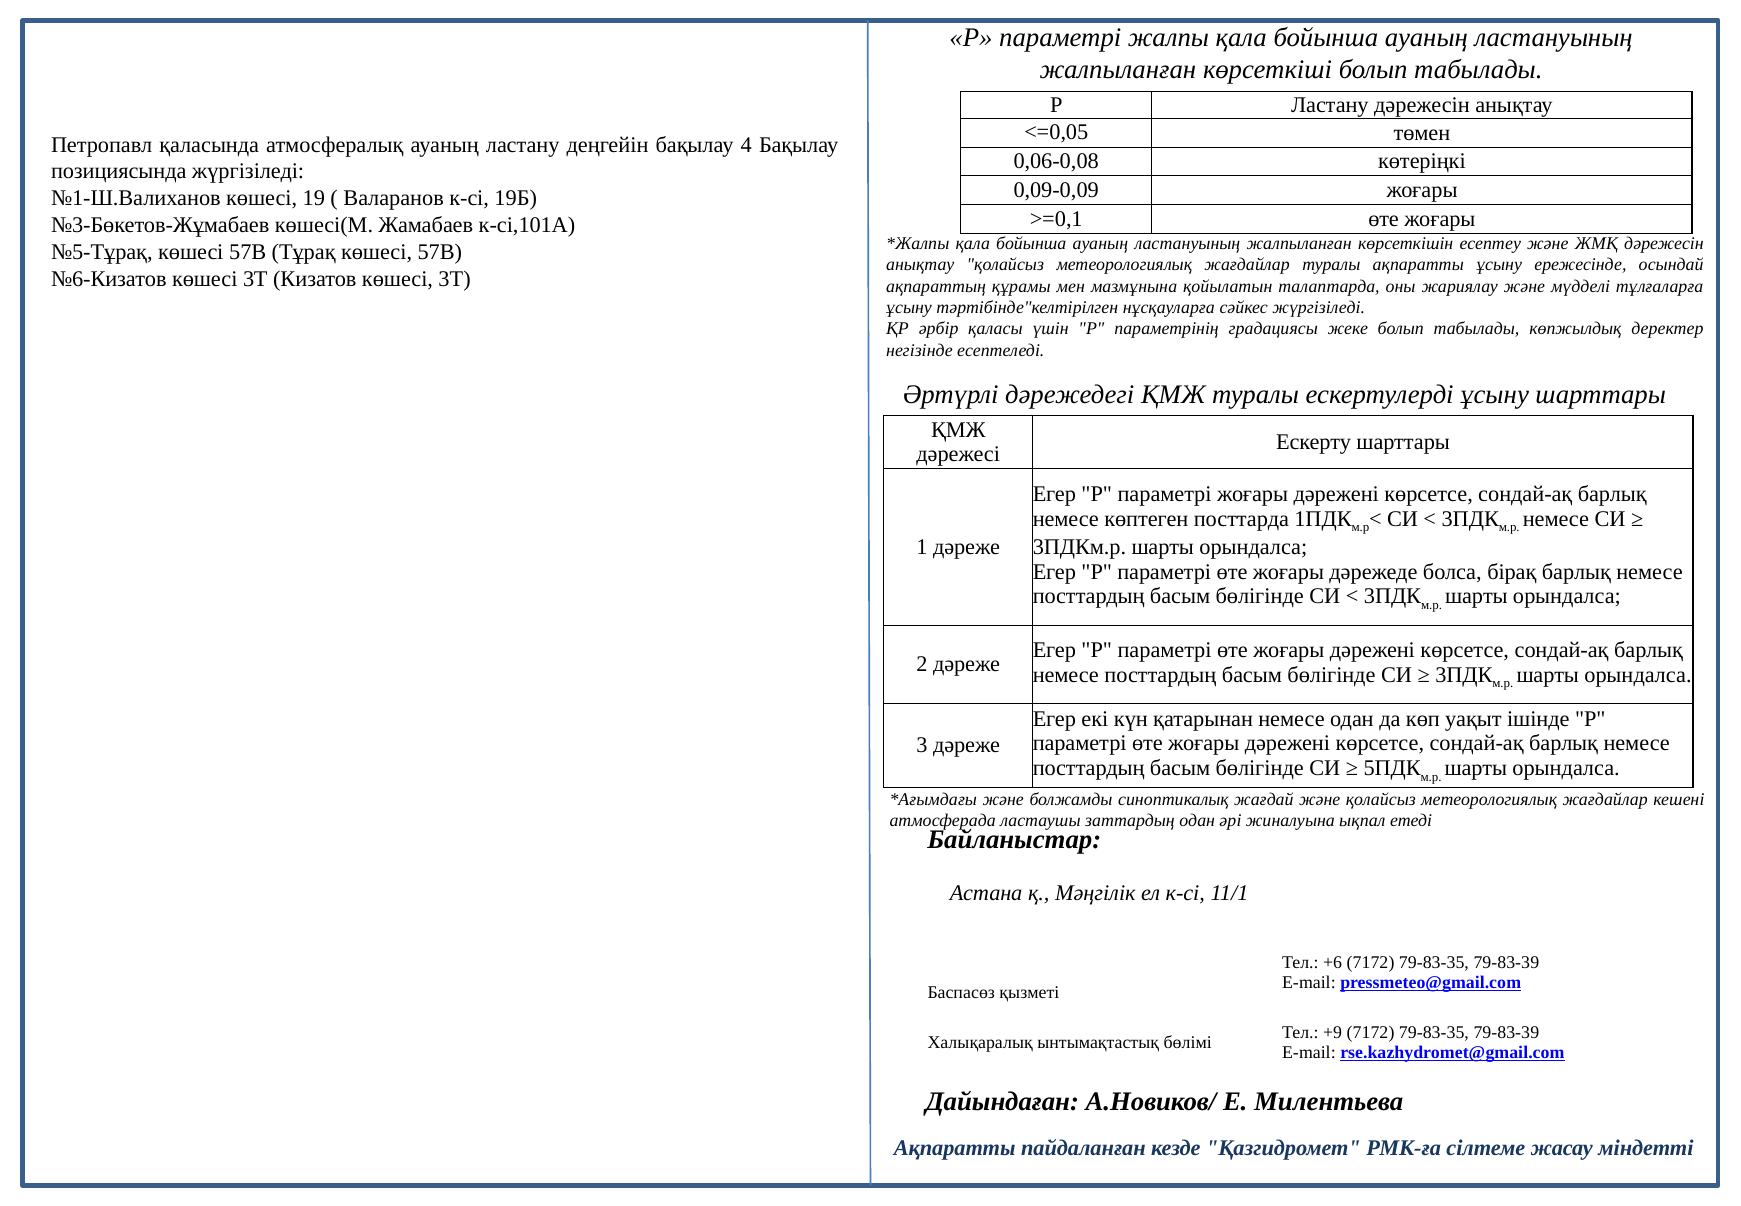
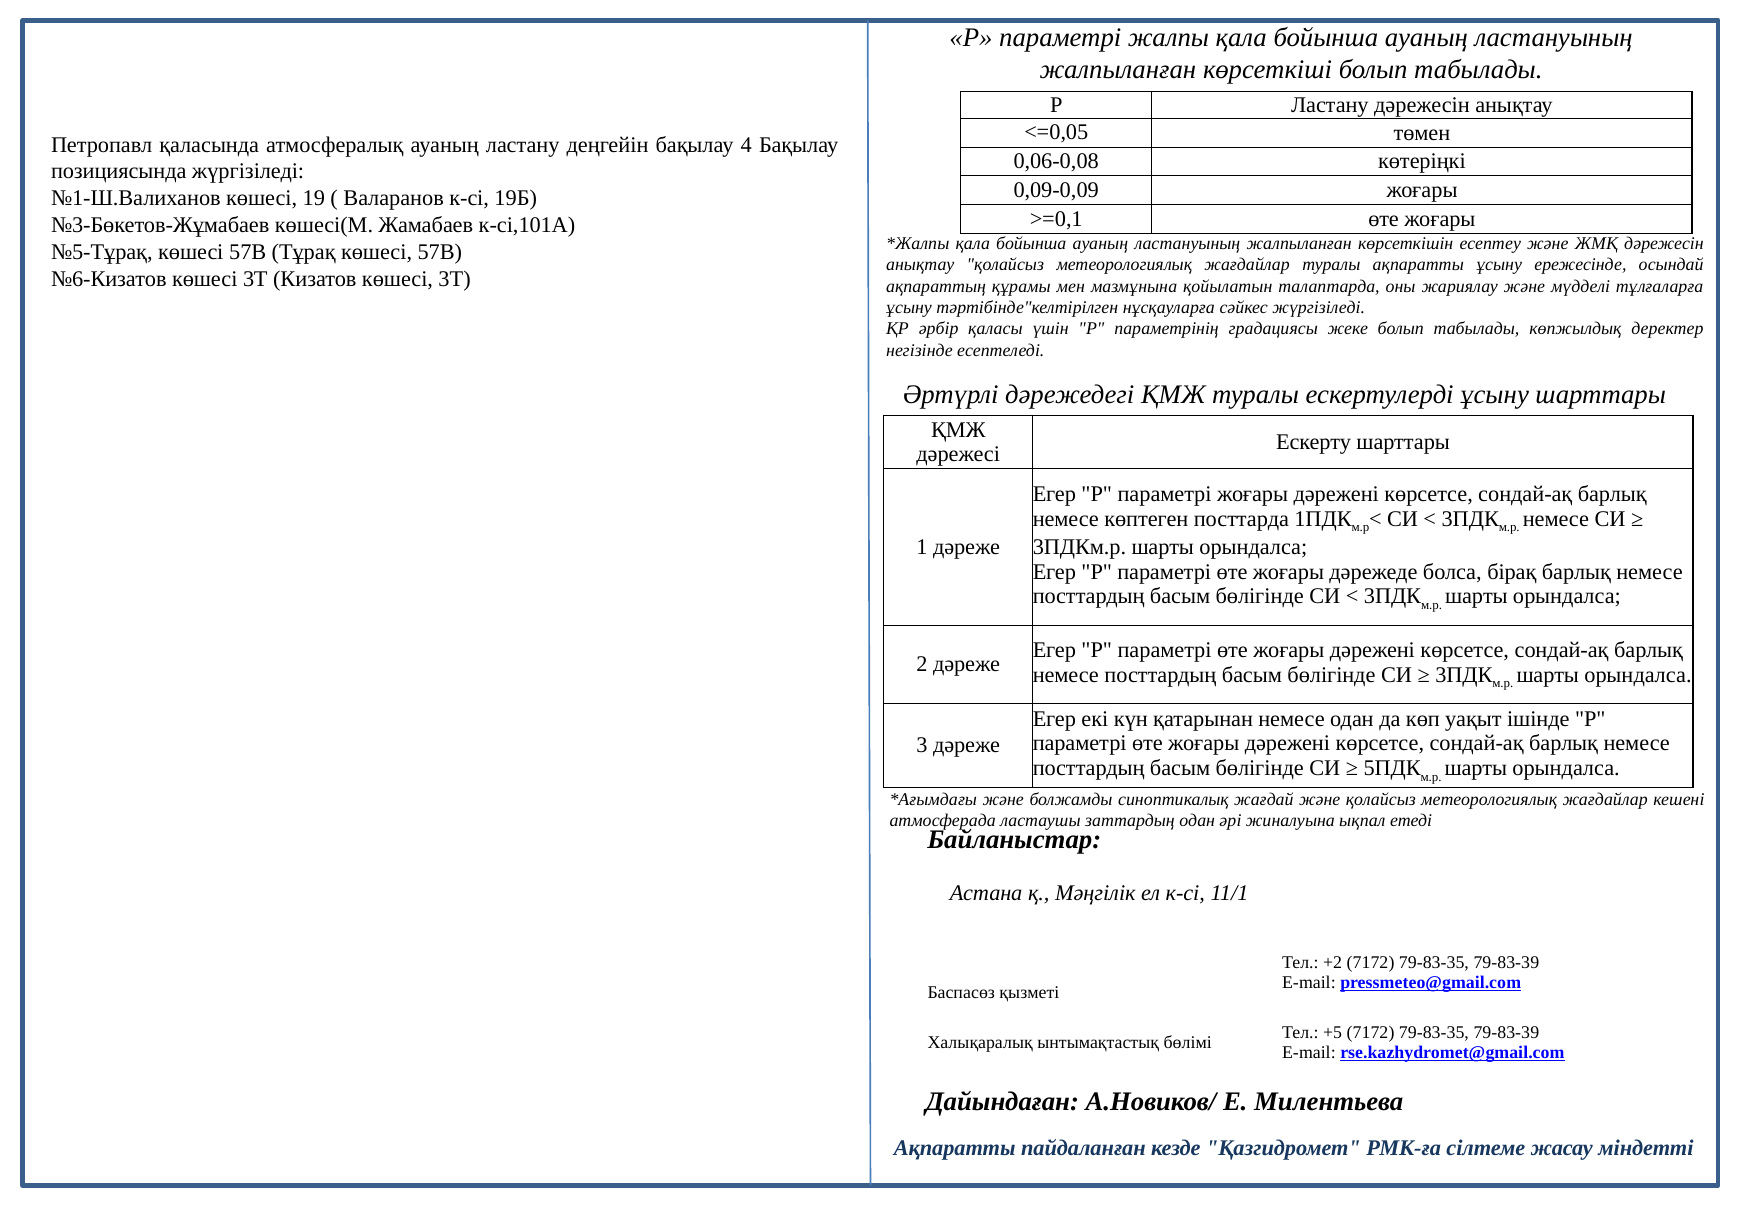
+6: +6 -> +2 (1333, 962)
+9: +9 -> +5 (1333, 1032)
